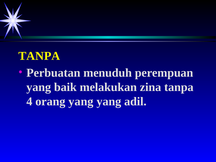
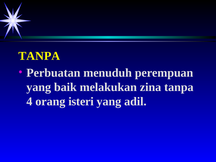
orang yang: yang -> isteri (81, 102)
